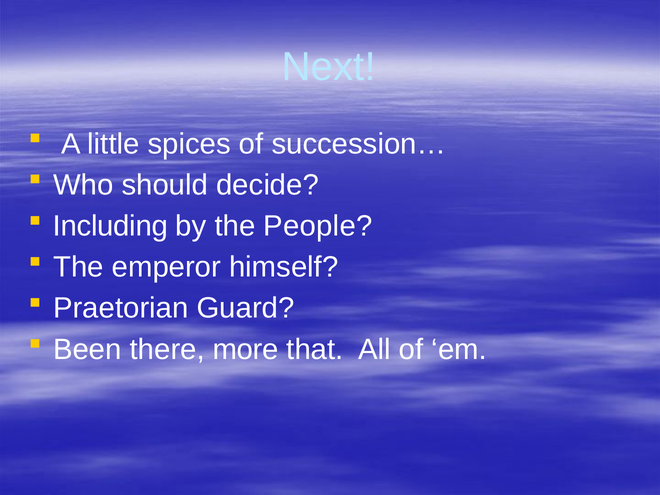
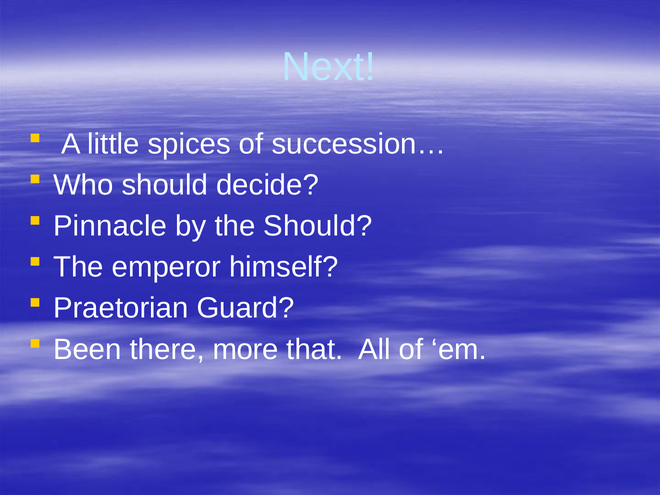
Including: Including -> Pinnacle (110, 226)
the People: People -> Should (318, 226)
